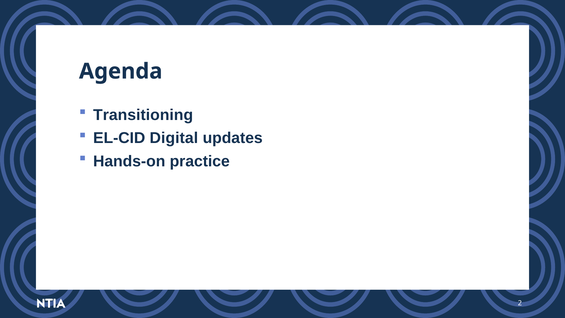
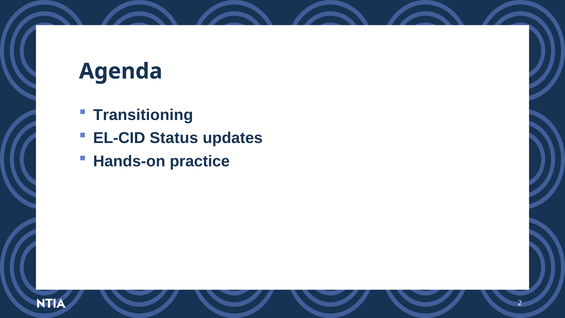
Digital: Digital -> Status (174, 138)
